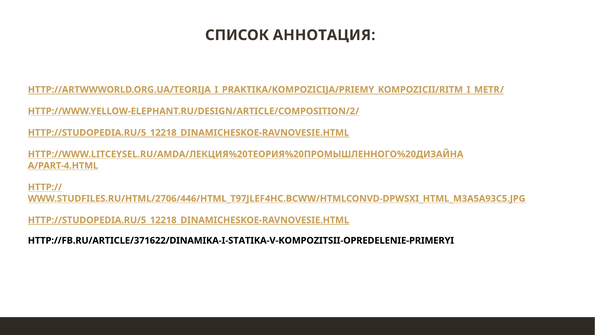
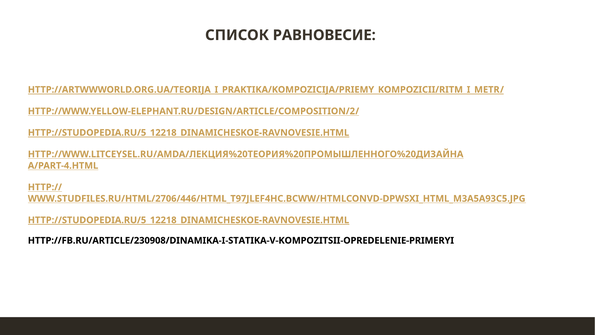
АННОТАЦИЯ: АННОТАЦИЯ -> РАВНОВЕСИЕ (324, 35)
HTTP://FB.RU/ARTICLE/371622/DINAMIKA-I-STATIKA-V-KOMPOZITSII-OPREDELENIE-PRIMERYI: HTTP://FB.RU/ARTICLE/371622/DINAMIKA-I-STATIKA-V-KOMPOZITSII-OPREDELENIE-PRIMERYI -> HTTP://FB.RU/ARTICLE/230908/DINAMIKA-I-STATIKA-V-KOMPOZITSII-OPREDELENIE-PRIMERYI (241, 240)
